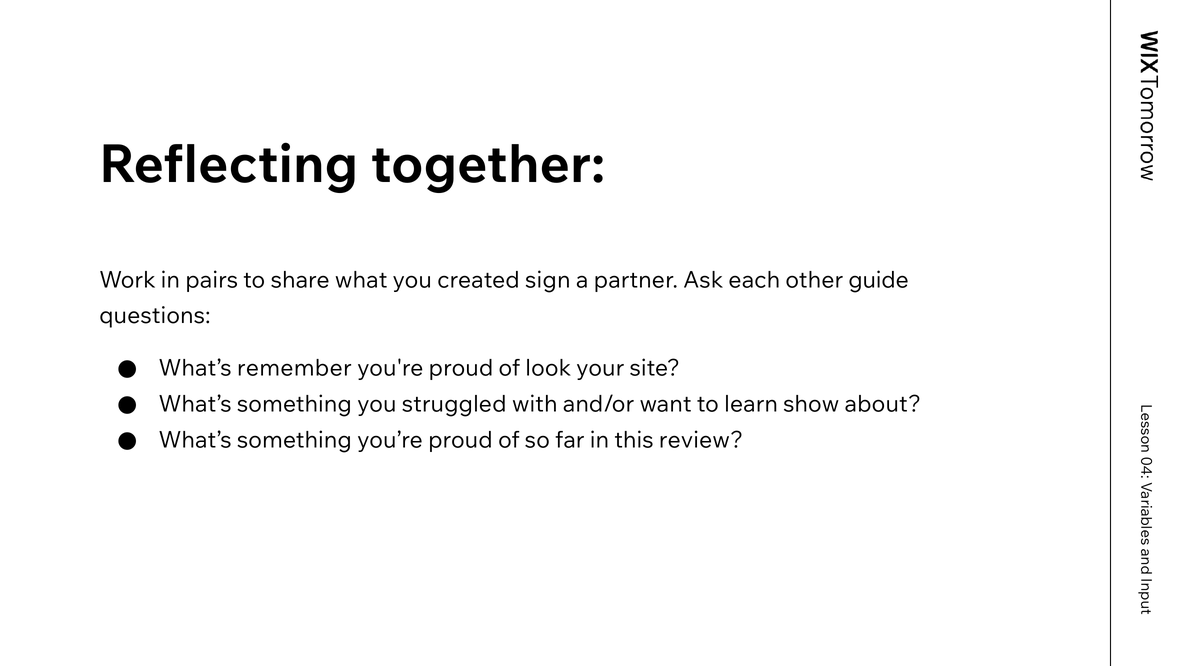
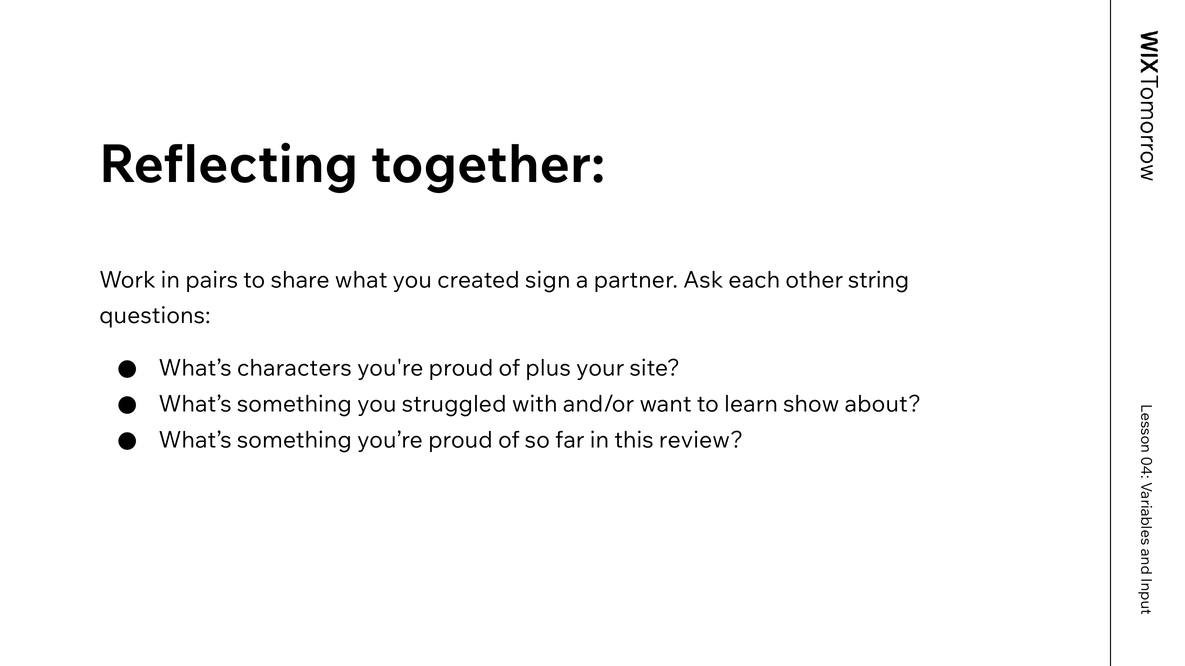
guide: guide -> string (879, 280)
remember: remember -> characters (294, 369)
look: look -> plus (548, 369)
